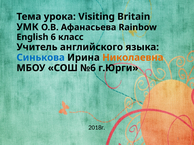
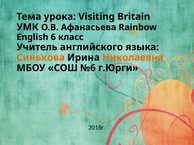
Синькова colour: blue -> orange (41, 58)
